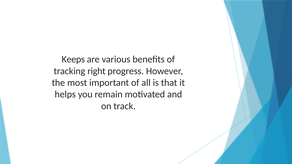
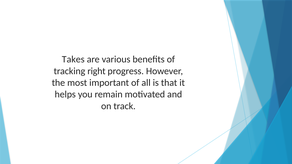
Keeps: Keeps -> Takes (73, 59)
